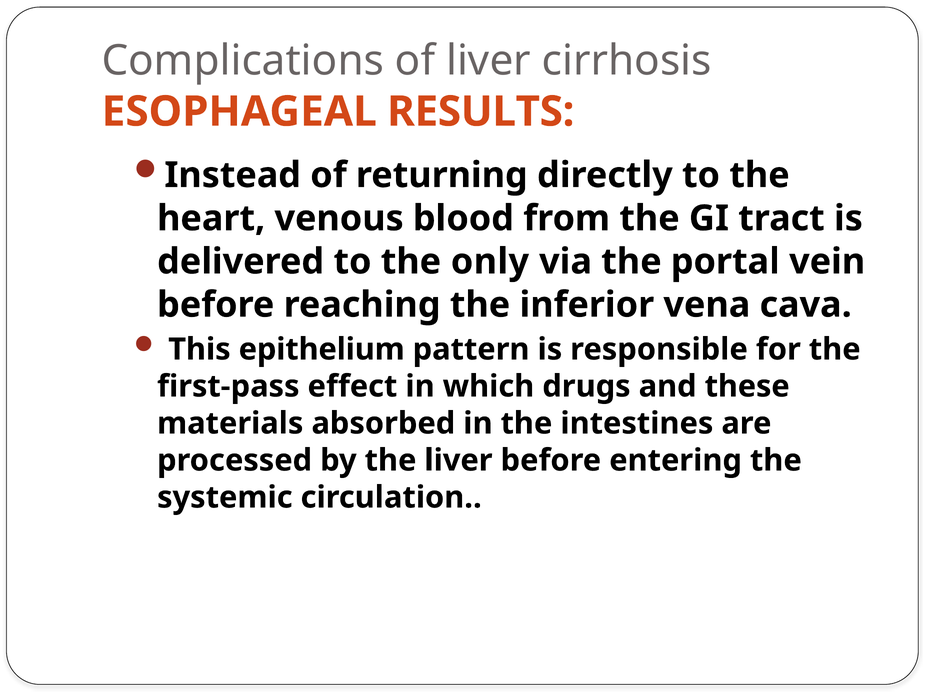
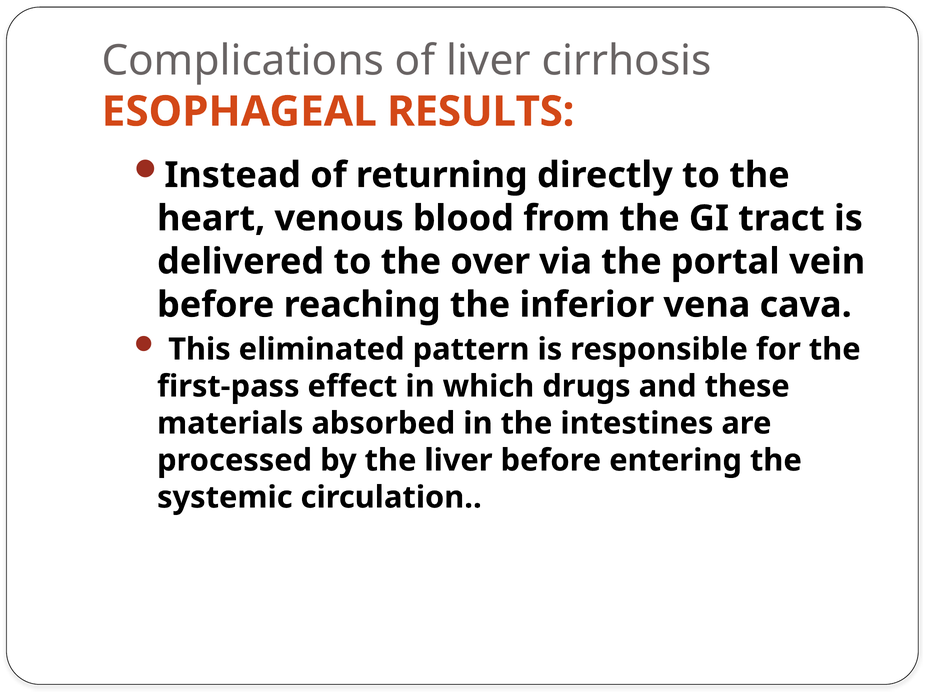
only: only -> over (490, 262)
epithelium: epithelium -> eliminated (322, 349)
